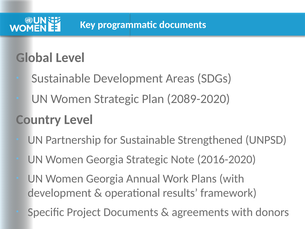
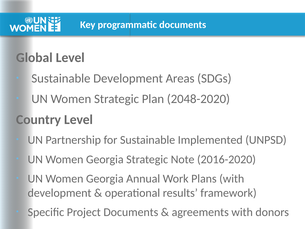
2089-2020: 2089-2020 -> 2048-2020 (198, 99)
Strengthened: Strengthened -> Implemented (210, 140)
